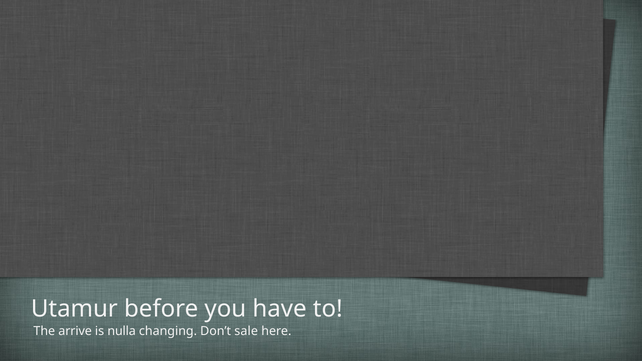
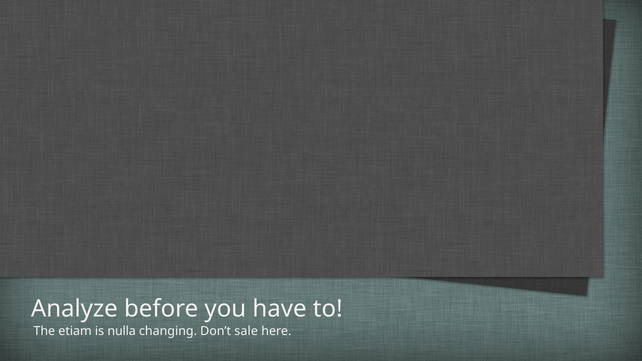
Utamur: Utamur -> Analyze (74, 309)
arrive: arrive -> etiam (75, 331)
